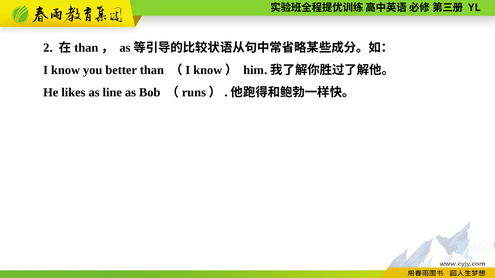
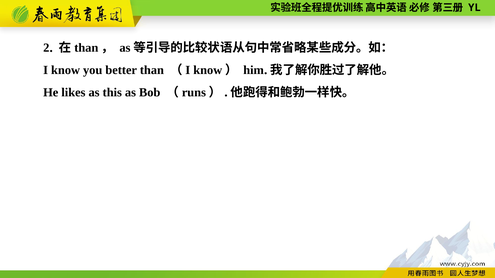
line: line -> this (112, 92)
